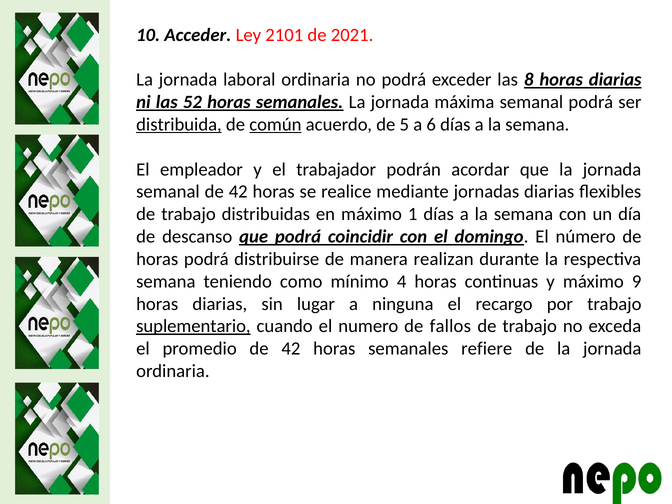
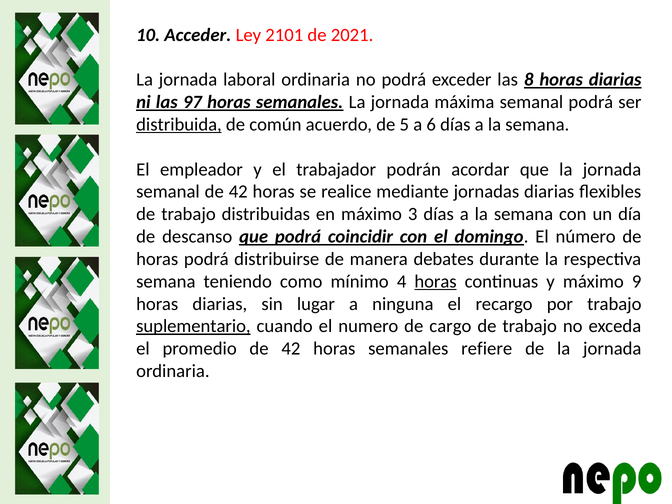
52: 52 -> 97 (192, 102)
común underline: present -> none (275, 125)
1: 1 -> 3 (413, 214)
realizan: realizan -> debates (444, 259)
horas underline: none -> present (435, 281)
fallos: fallos -> cargo (450, 326)
